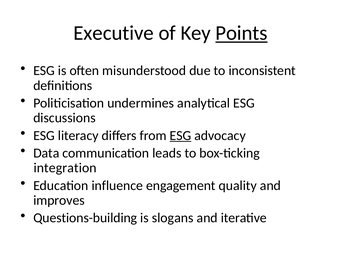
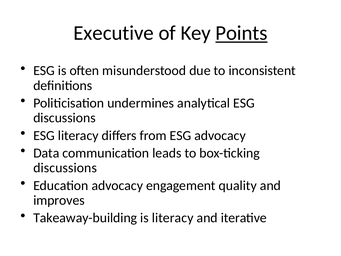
ESG underline: present -> none (180, 135)
integration: integration -> discussions (65, 168)
Education influence: influence -> advocacy (117, 185)
Questions-building: Questions-building -> Takeaway-building (85, 218)
is slogans: slogans -> literacy (173, 218)
